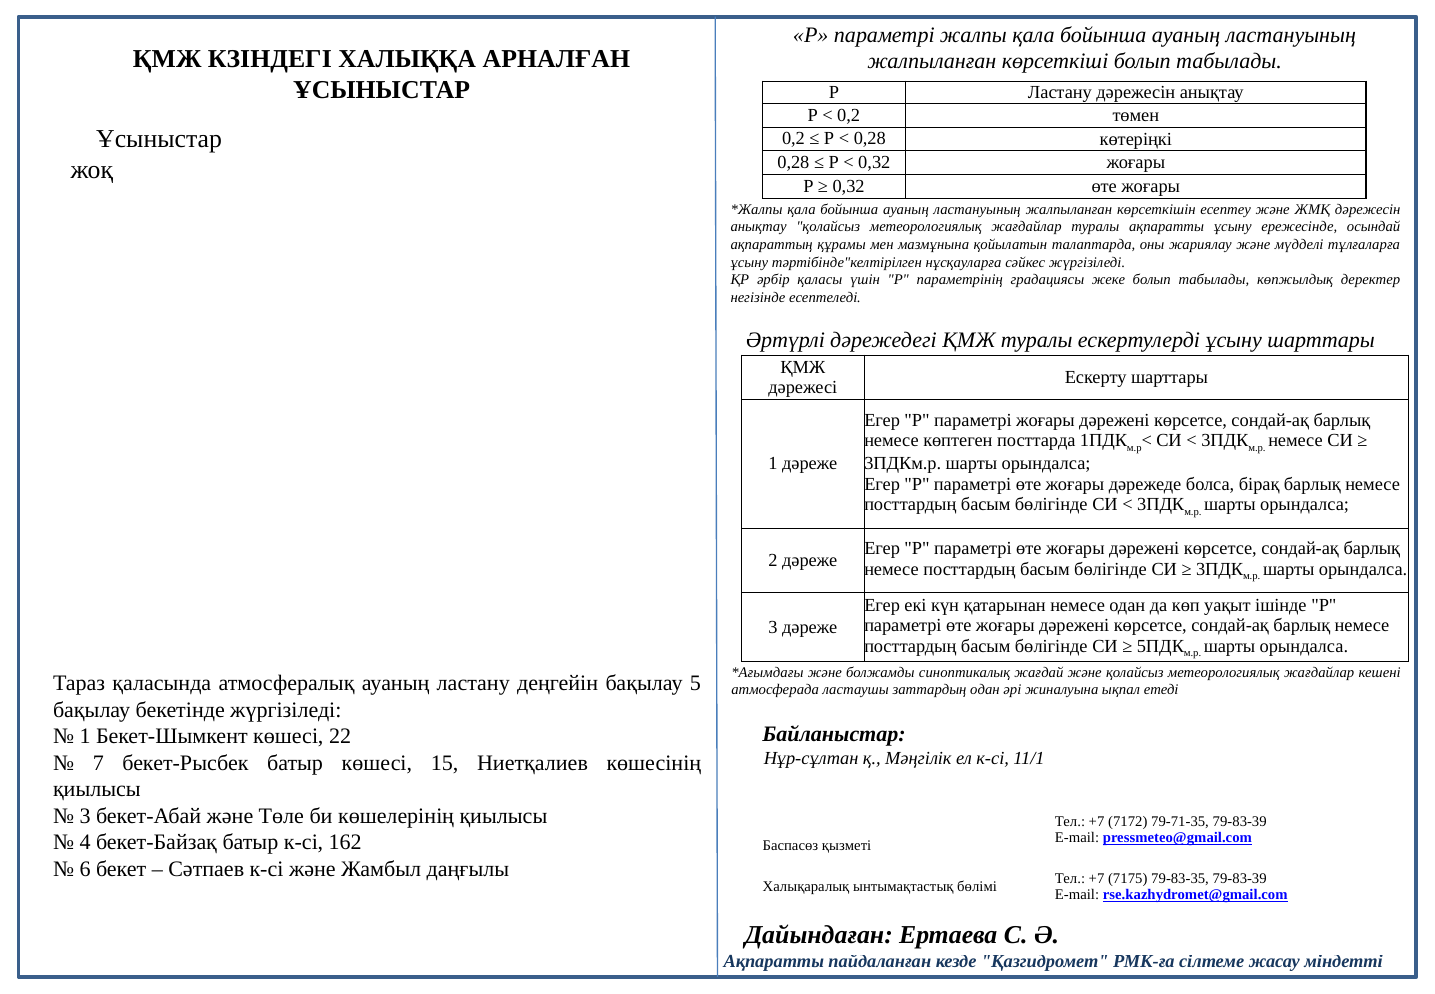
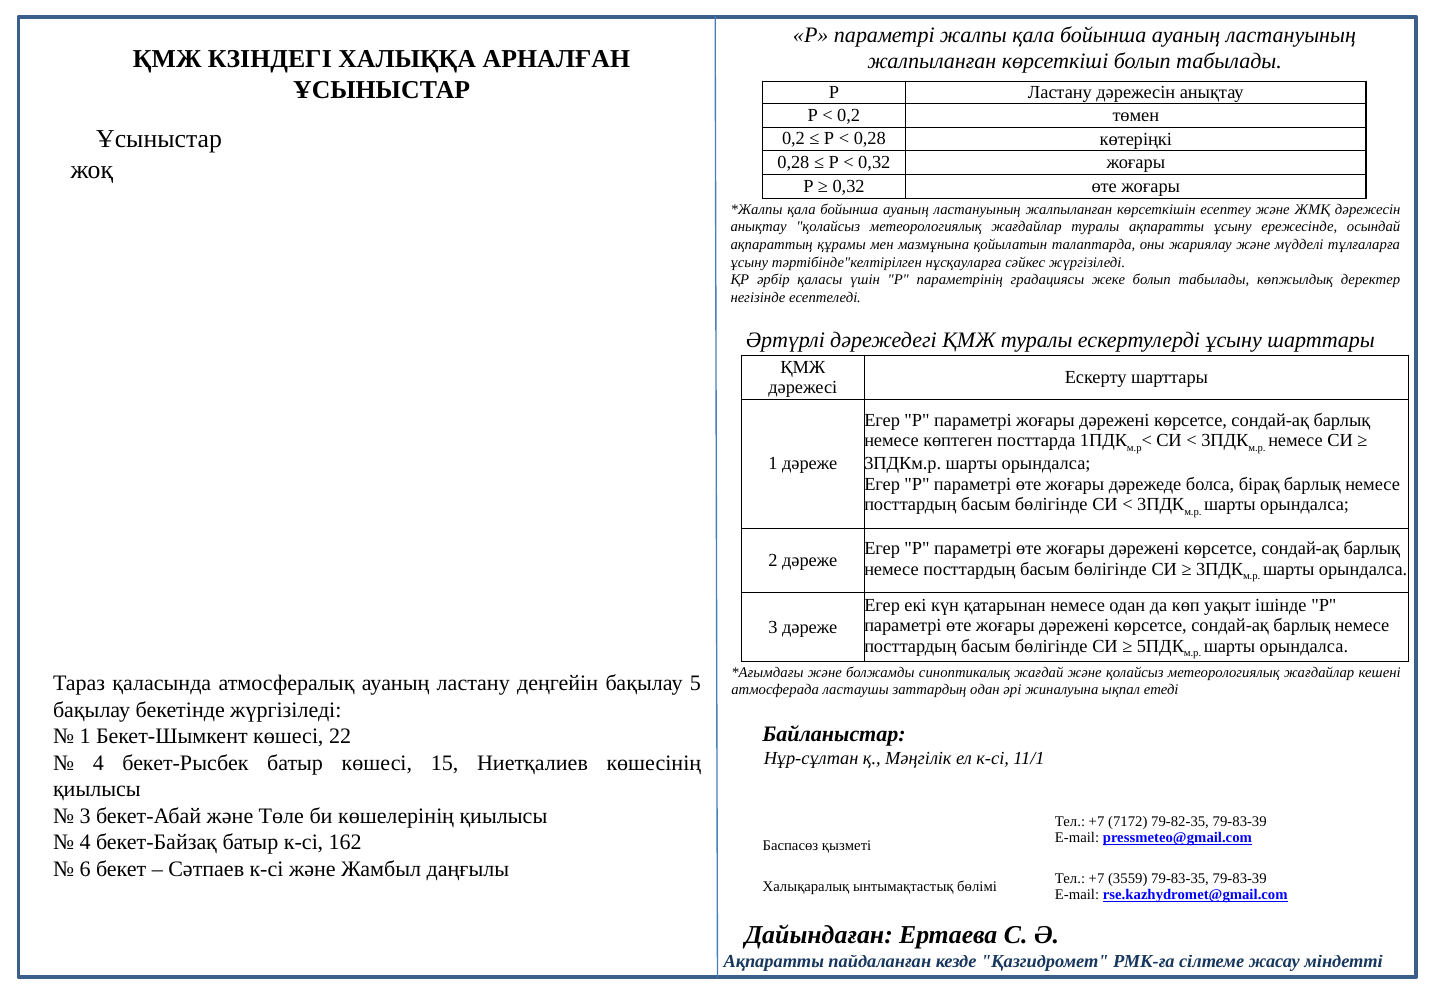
7: 7 -> 4 (98, 763)
79-71-35: 79-71-35 -> 79-82-35 (1180, 821)
7175: 7175 -> 3559 (1128, 878)
